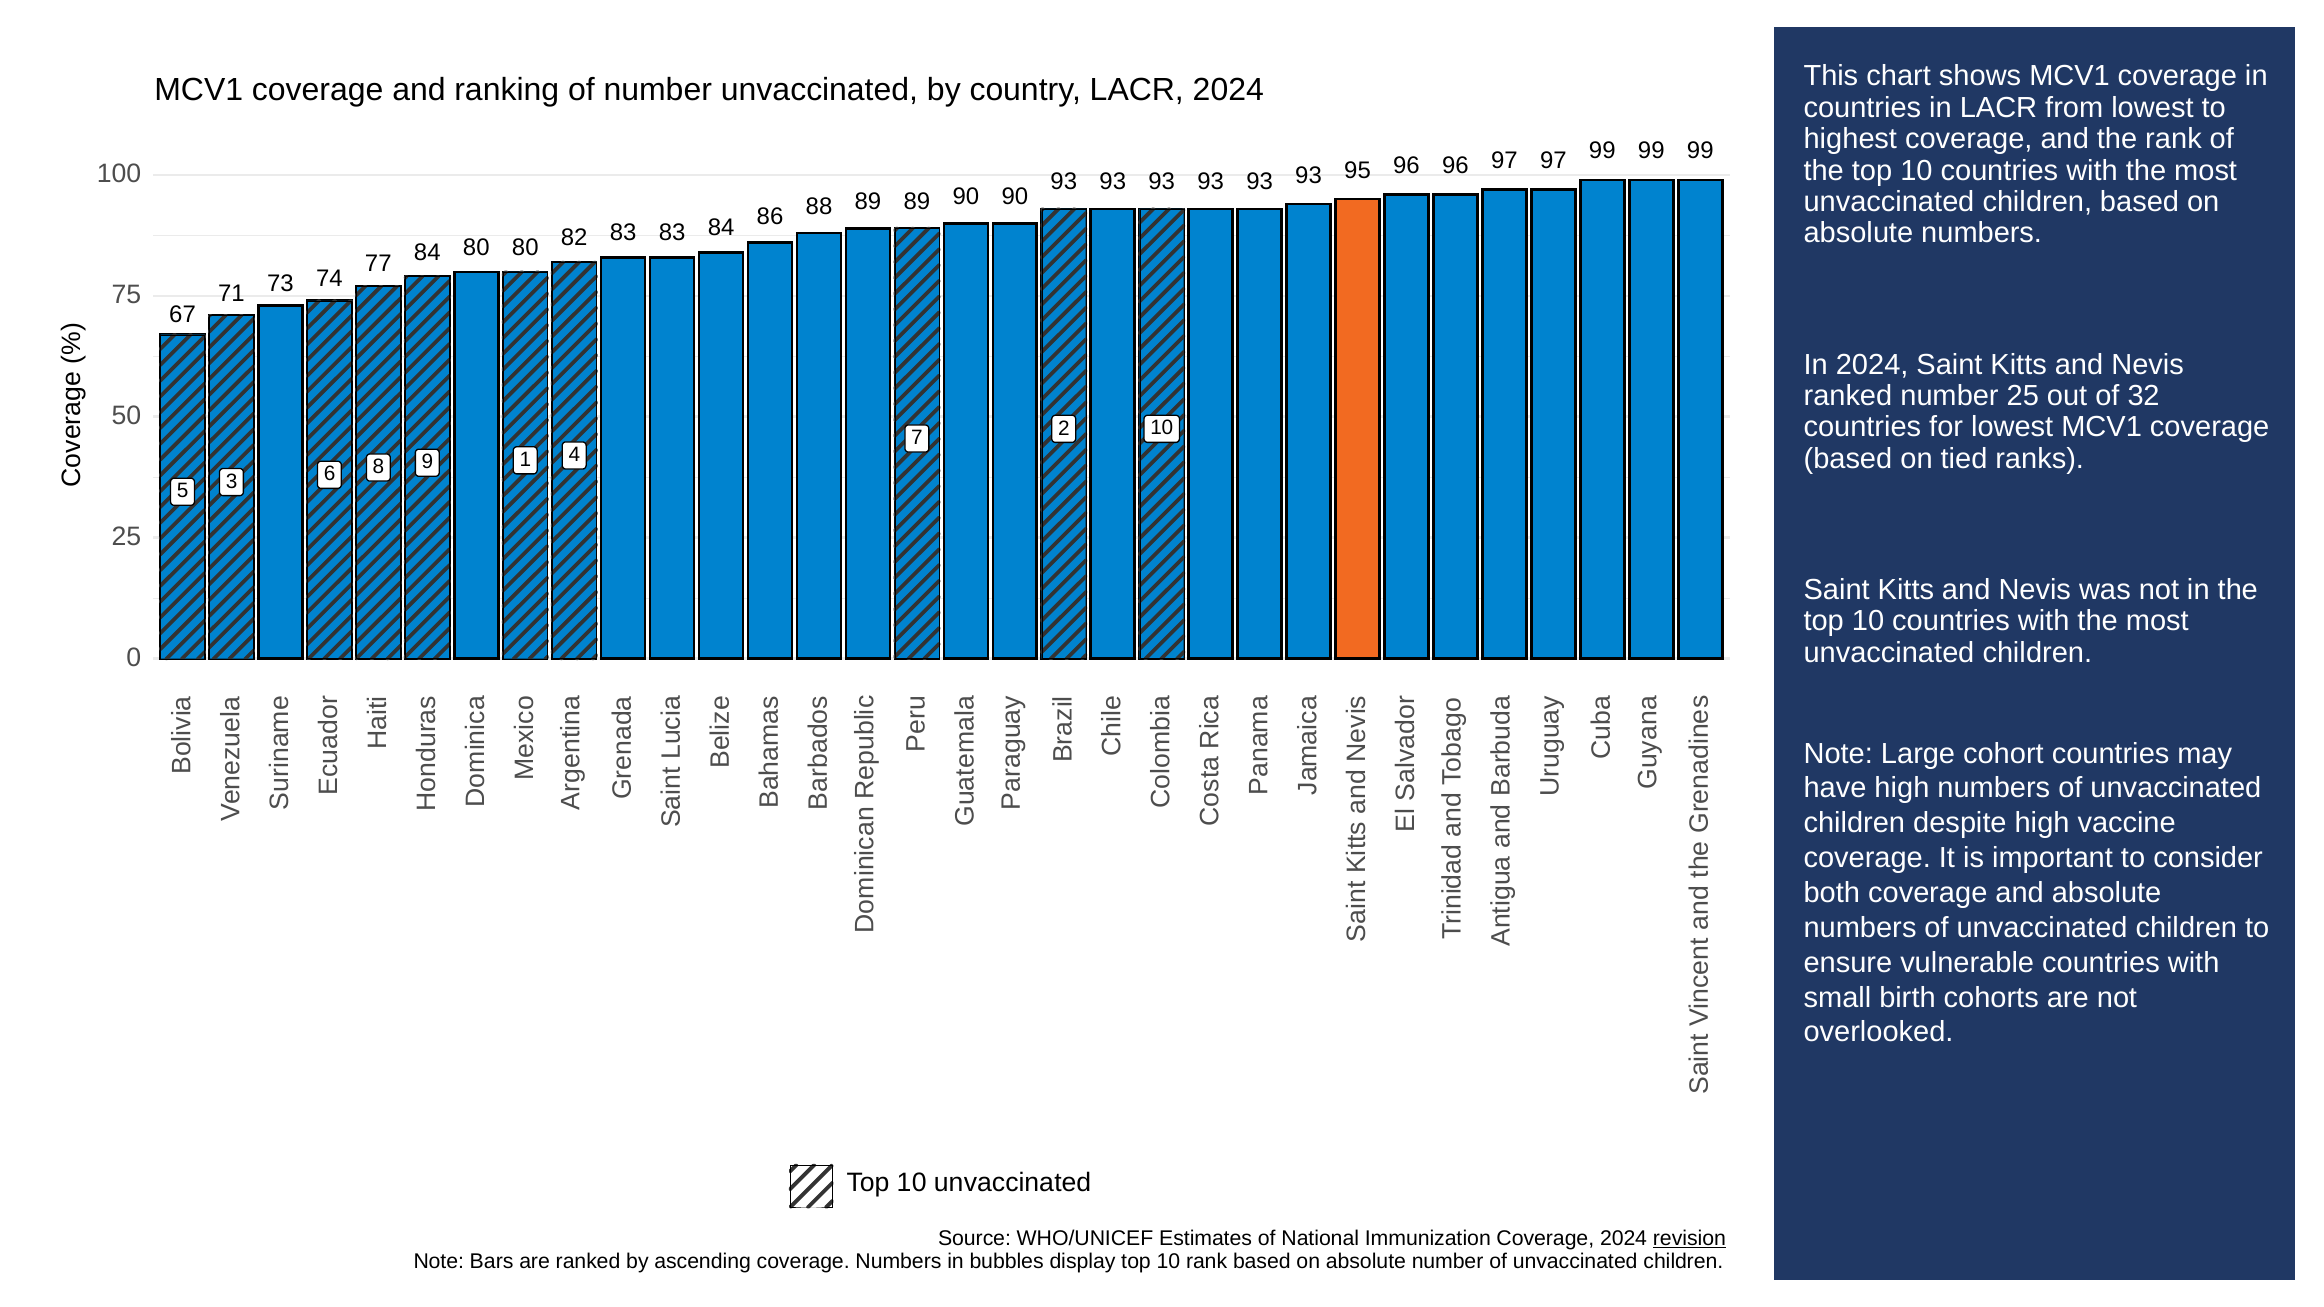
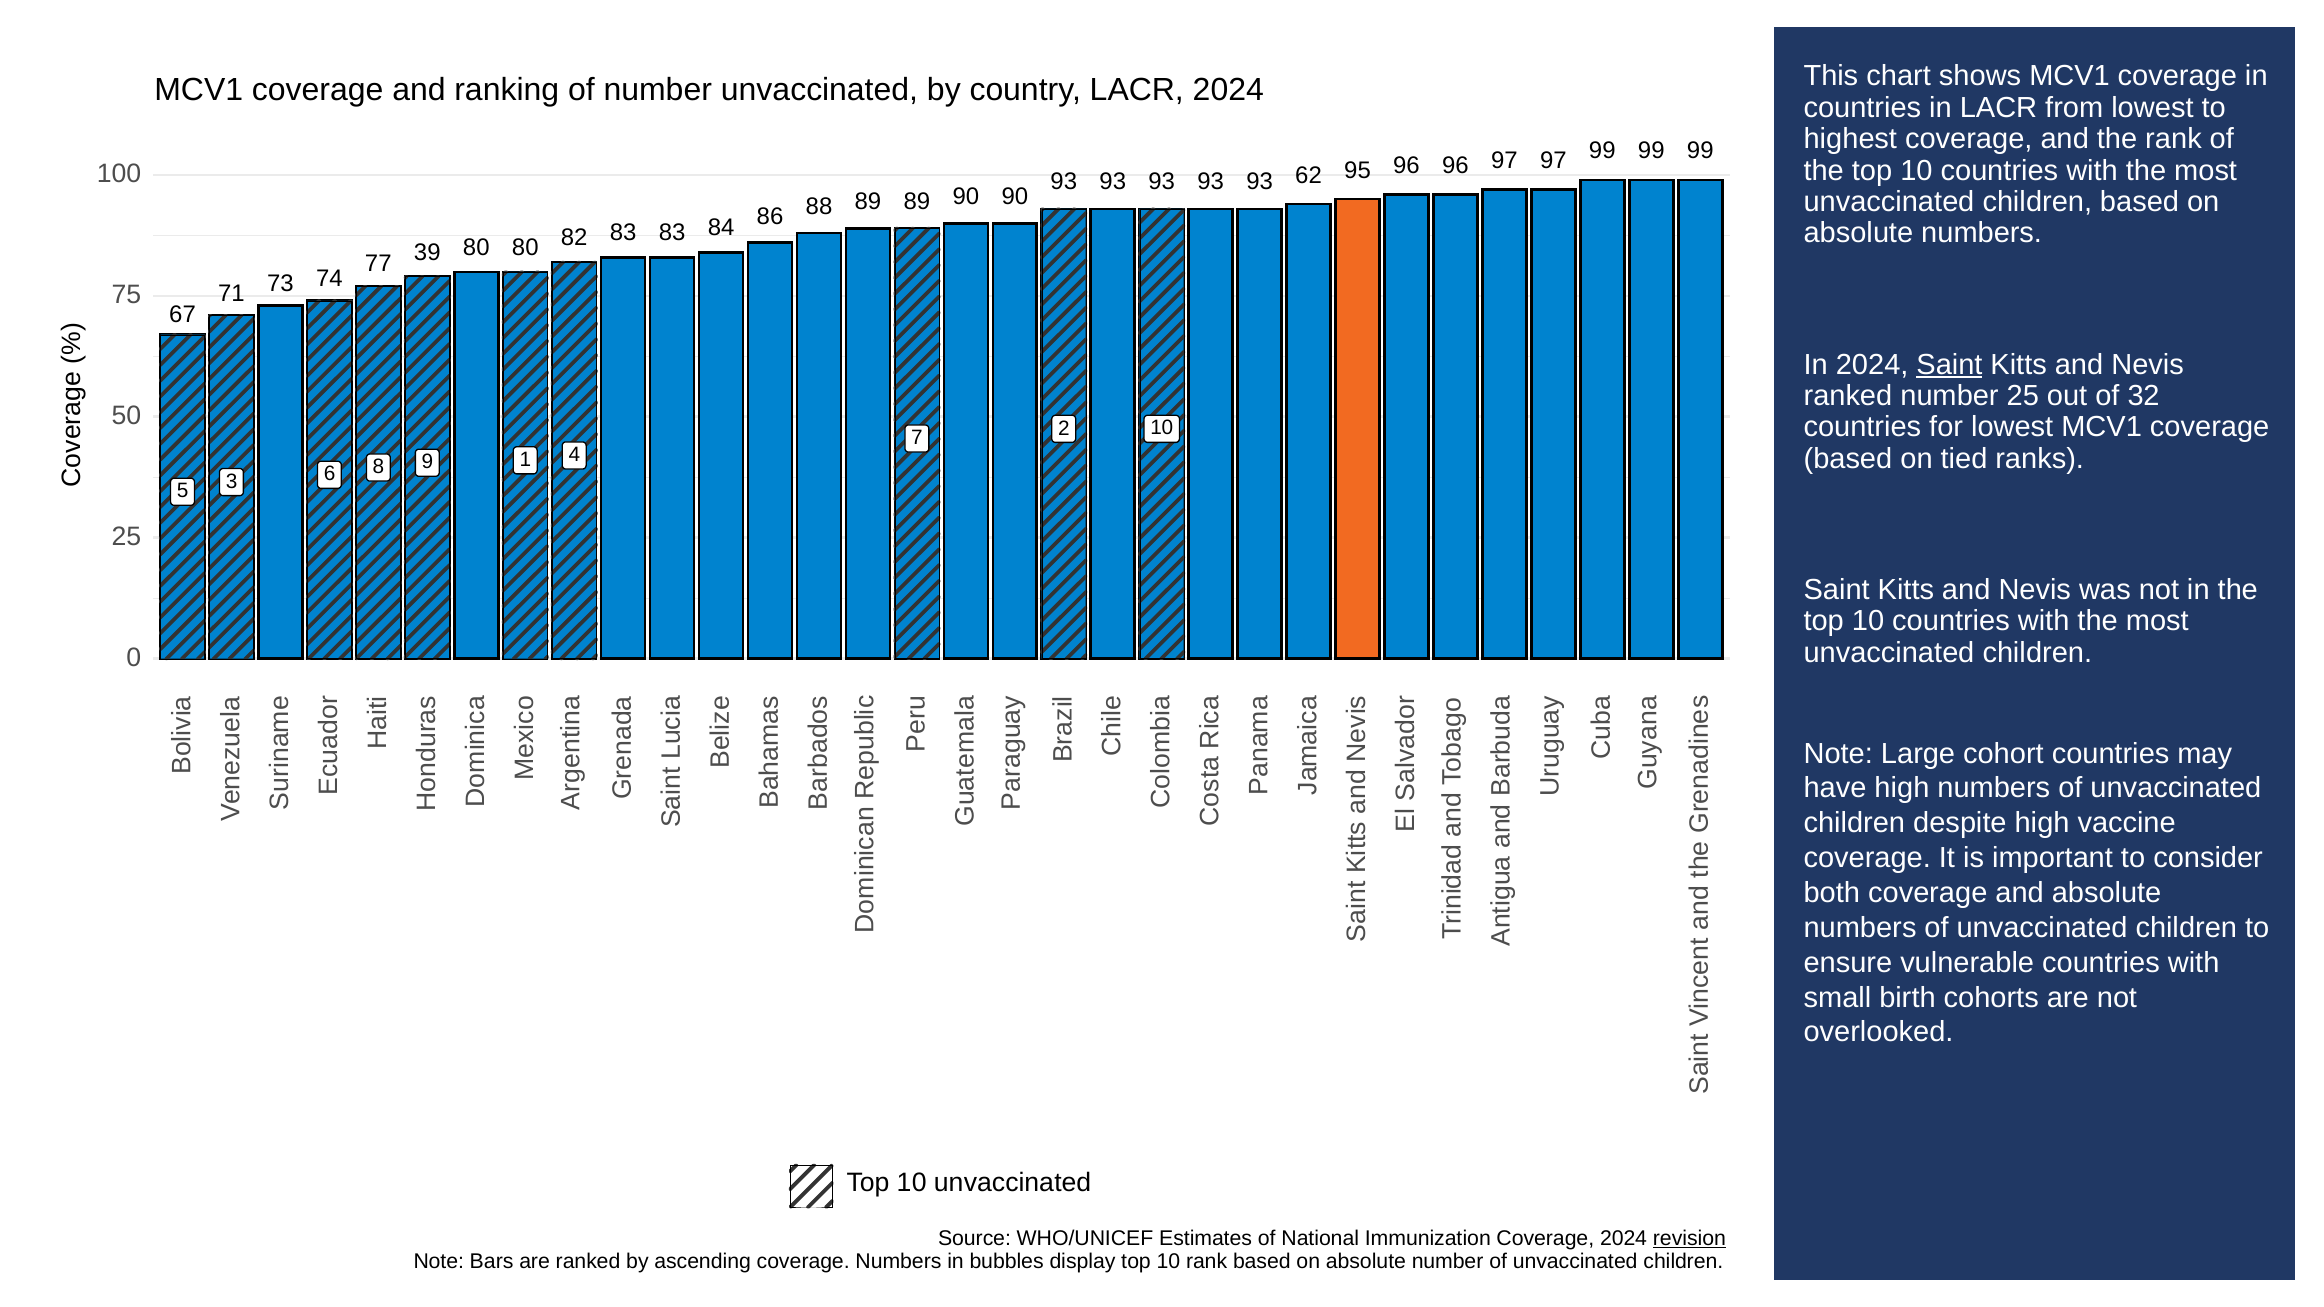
93: 93 -> 62 (1309, 176)
77 84: 84 -> 39 (427, 253)
Saint underline: none -> present (1949, 365)
